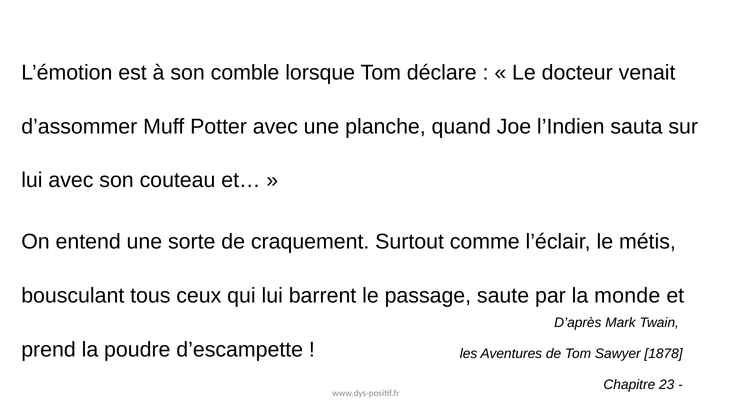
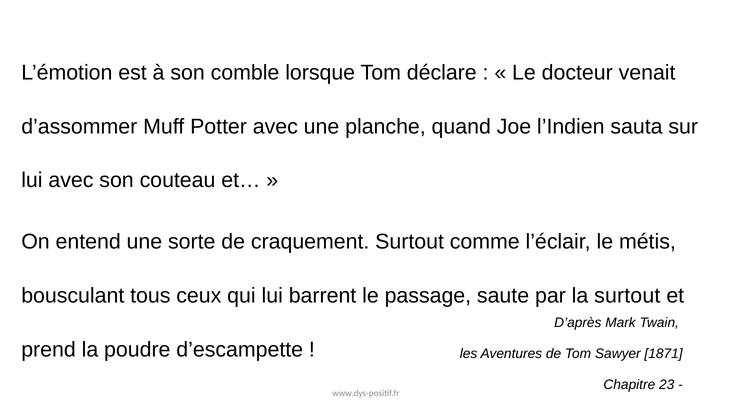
la monde: monde -> surtout (627, 296)
1878: 1878 -> 1871 (664, 354)
